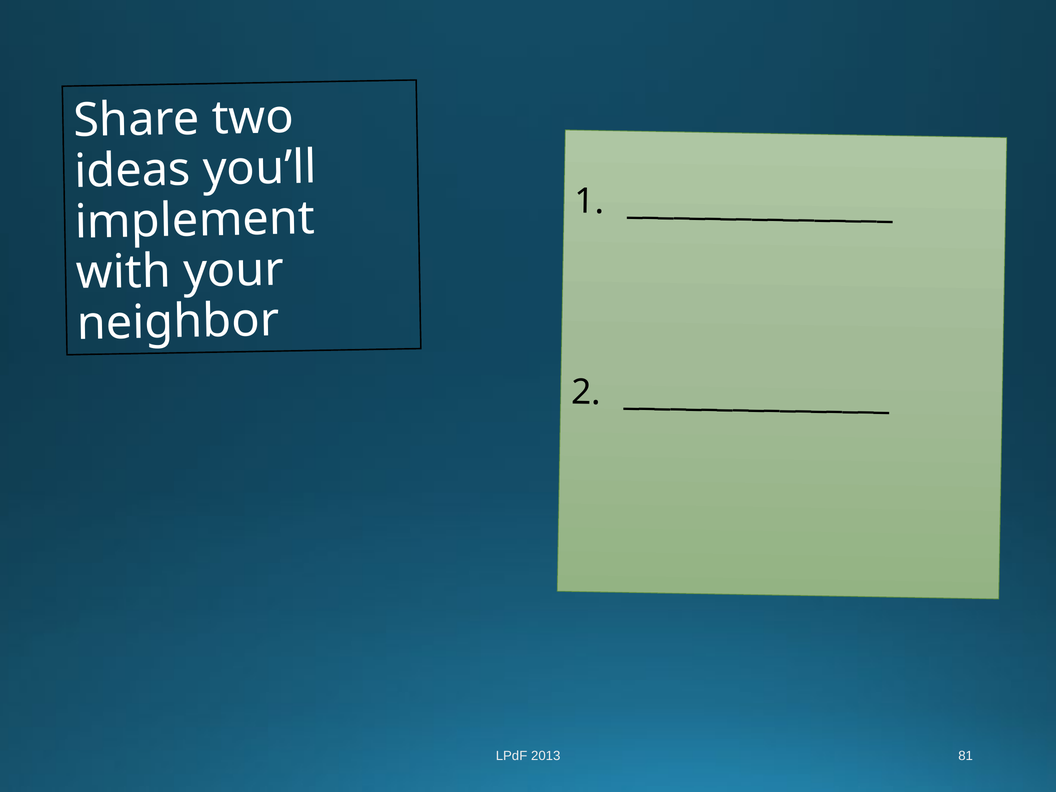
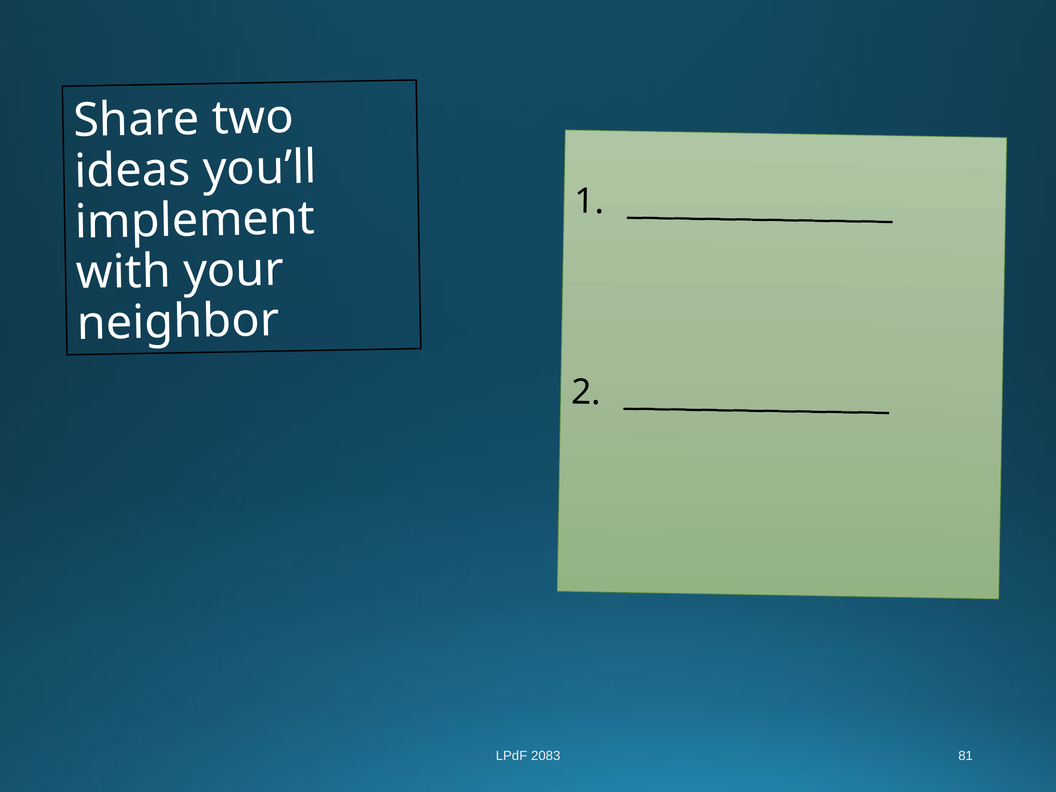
2013: 2013 -> 2083 (546, 756)
